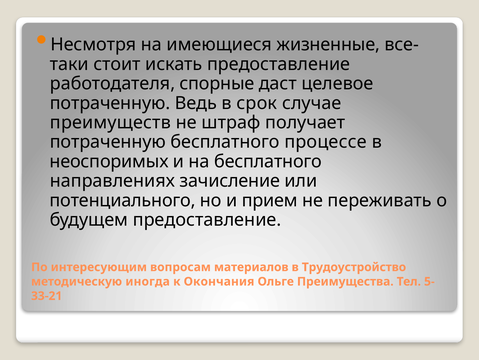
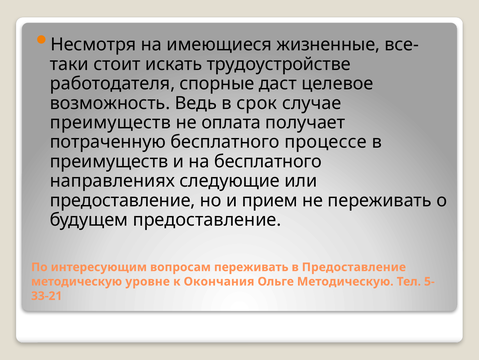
искать предоставление: предоставление -> трудоустройстве (279, 64)
потраченную: потраченную -> возможность (110, 103)
штраф: штраф -> оплата (231, 122)
неоспоримых: неоспоримых -> преимуществ (109, 161)
зачисление: зачисление -> следующие (230, 181)
потенциального: потенциального -> предоставление (123, 200)
вопросам материалов: материалов -> переживать (251, 267)
в Трудоустройство: Трудоустройство -> Предоставление (354, 267)
иногда: иногда -> уровне (148, 281)
Ольге Преимущества: Преимущества -> Методическую (345, 281)
